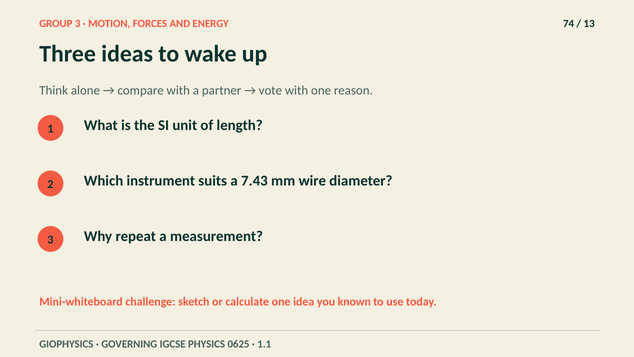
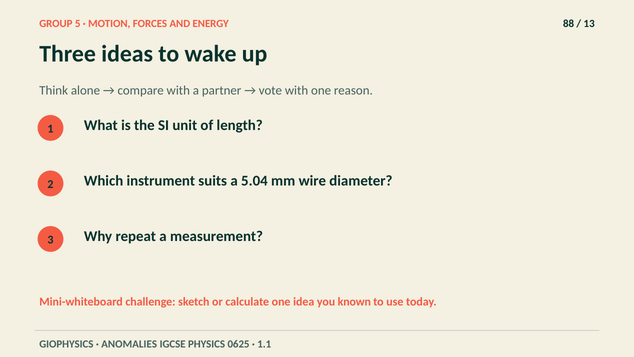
GROUP 3: 3 -> 5 (78, 23)
74: 74 -> 88 (569, 23)
7.43: 7.43 -> 5.04 (254, 181)
GOVERNING: GOVERNING -> ANOMALIES (129, 344)
